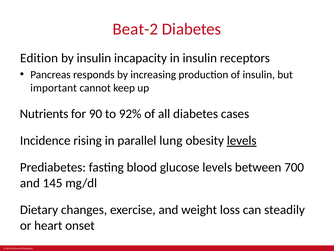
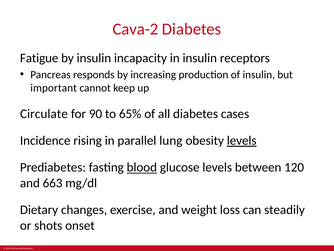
Beat-2: Beat-2 -> Cava-2 (135, 29)
Edition: Edition -> Fatigue (39, 58)
Nutrients: Nutrients -> Circulate (44, 114)
92%: 92% -> 65% (130, 114)
blood underline: none -> present (142, 167)
700: 700 -> 120 (294, 167)
145: 145 -> 663 (53, 183)
heart: heart -> shots (48, 225)
